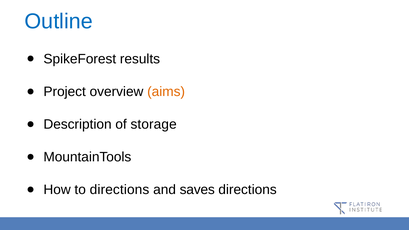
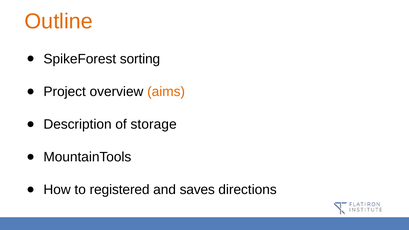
Outline colour: blue -> orange (59, 21)
results: results -> sorting (140, 59)
to directions: directions -> registered (120, 190)
